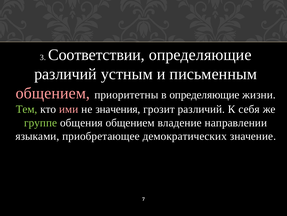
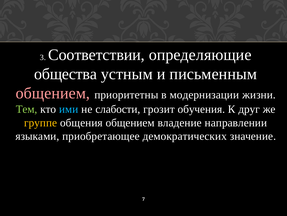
различий: различий -> общества (66, 74)
в определяющие: определяющие -> модернизации (204, 95)
ими colour: pink -> light blue (69, 109)
значения: значения -> слабости (118, 109)
грозит различий: различий -> обучения (201, 109)
себя: себя -> друг (249, 109)
группе colour: light green -> yellow (41, 122)
